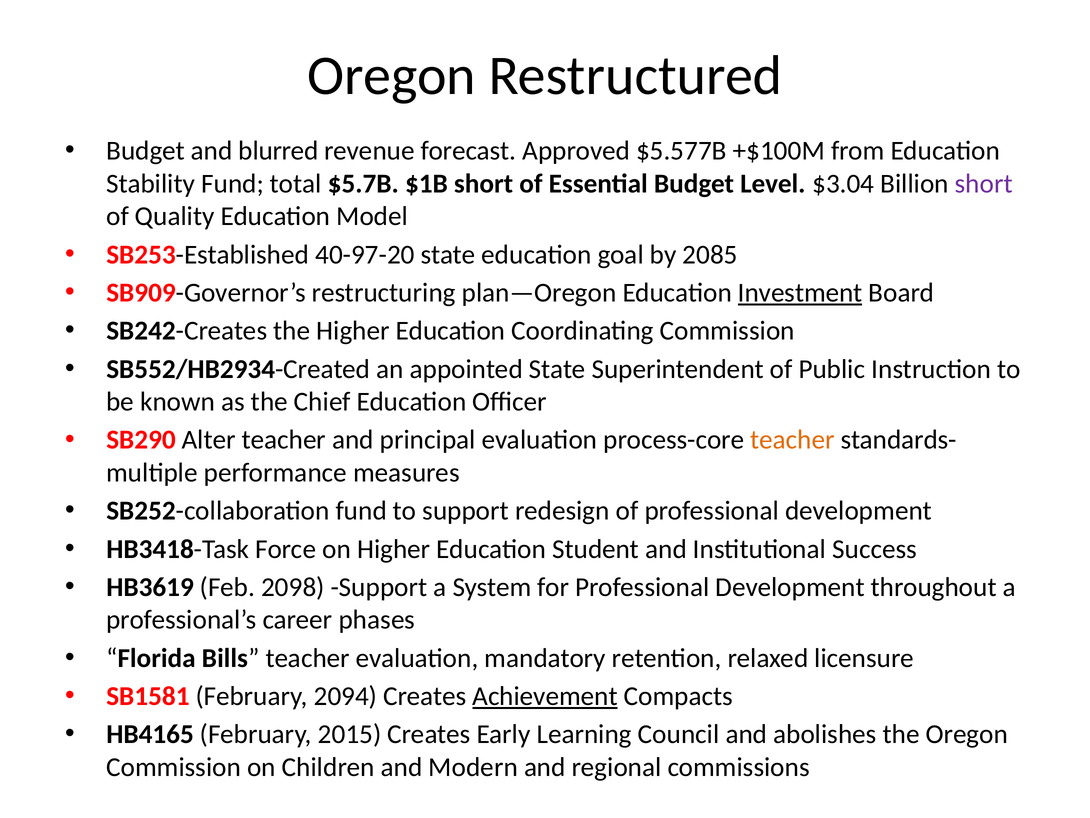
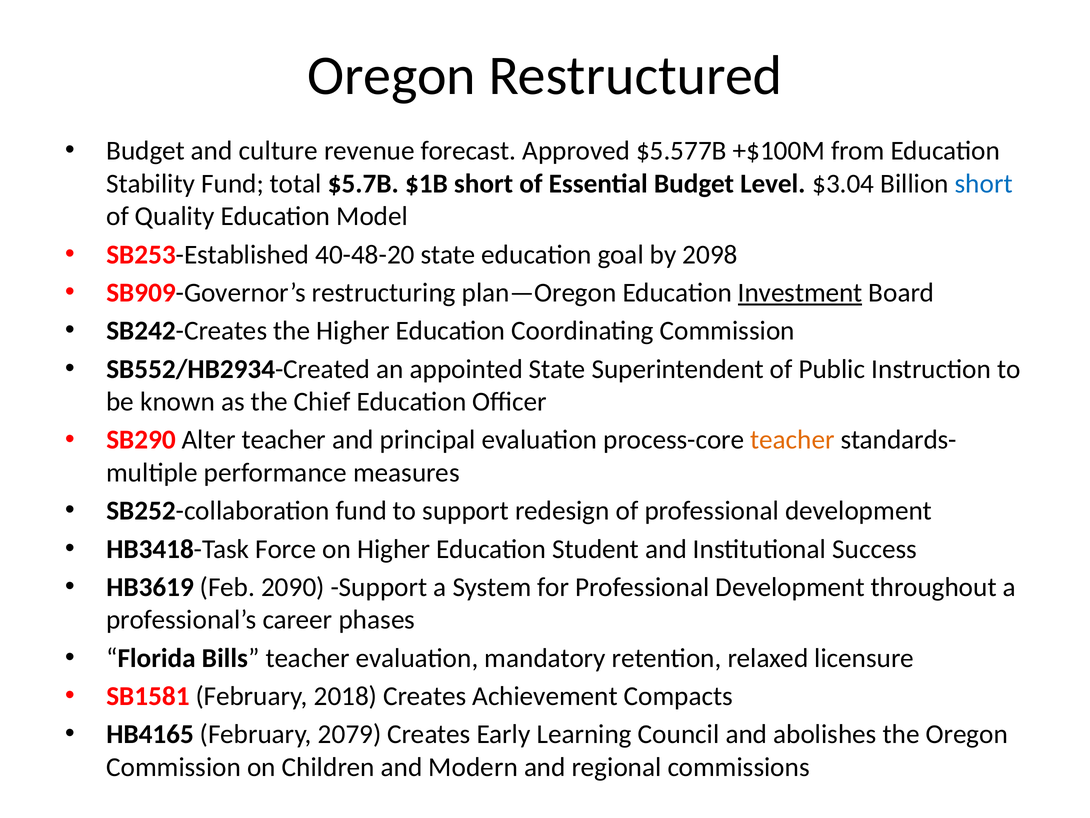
blurred: blurred -> culture (278, 151)
short colour: purple -> blue (984, 184)
40-97-20: 40-97-20 -> 40-48-20 (365, 254)
2085: 2085 -> 2098 (710, 254)
2098: 2098 -> 2090 (293, 587)
2094: 2094 -> 2018 (345, 696)
Achievement underline: present -> none (545, 696)
2015: 2015 -> 2079 (350, 734)
